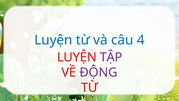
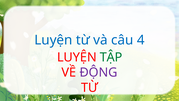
TẬP colour: purple -> green (111, 57)
